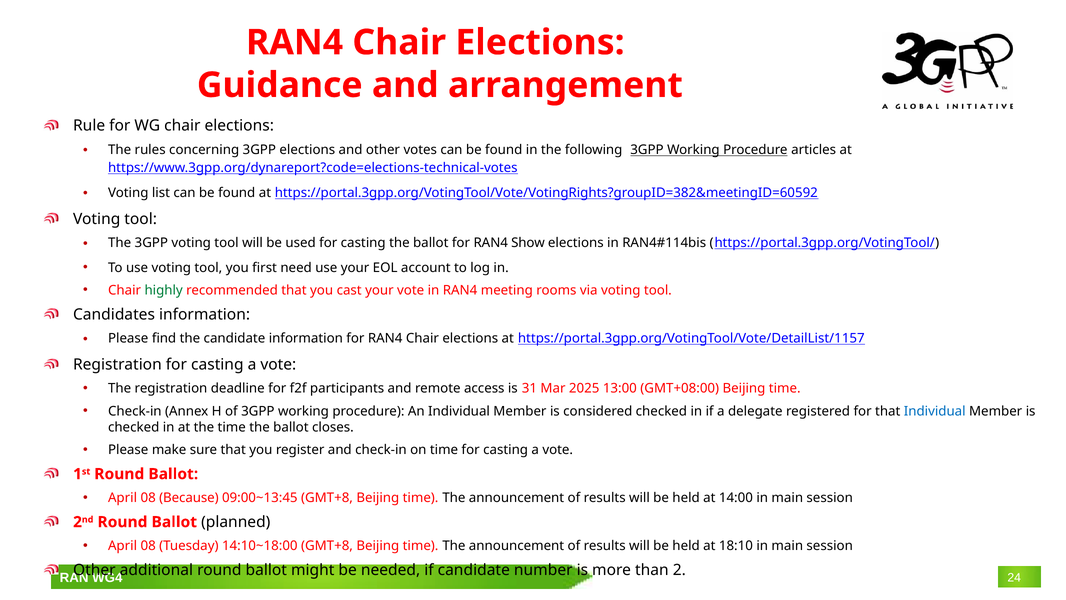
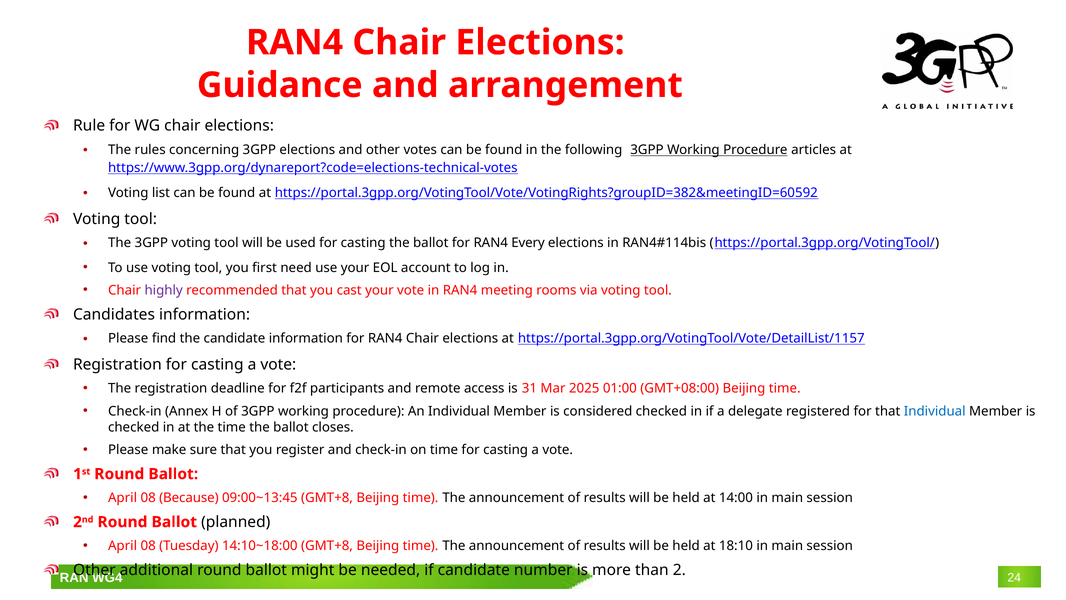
Show: Show -> Every (528, 243)
highly colour: green -> purple (164, 290)
13:00: 13:00 -> 01:00 (620, 388)
